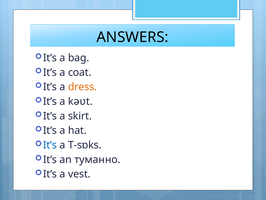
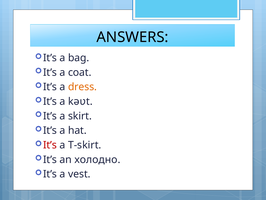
It’s colour: blue -> red (50, 145)
T-sɒks: T-sɒks -> T-skirt (85, 145)
туманно: туманно -> холодно (97, 159)
